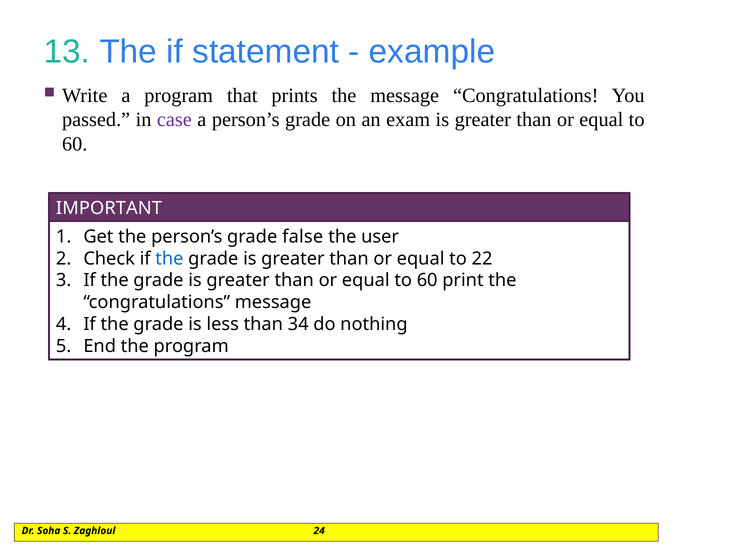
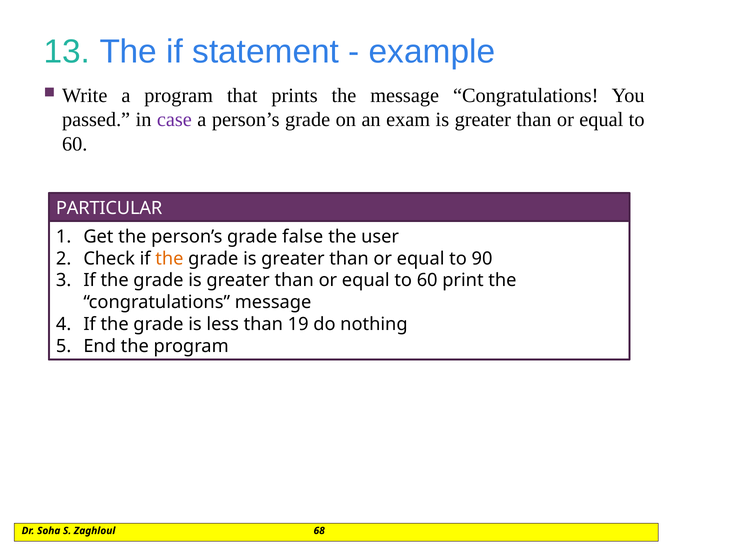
IMPORTANT: IMPORTANT -> PARTICULAR (109, 208)
the colour: blue -> orange (169, 259)
22: 22 -> 90 (482, 259)
34: 34 -> 19 (298, 324)
24: 24 -> 68 (319, 531)
